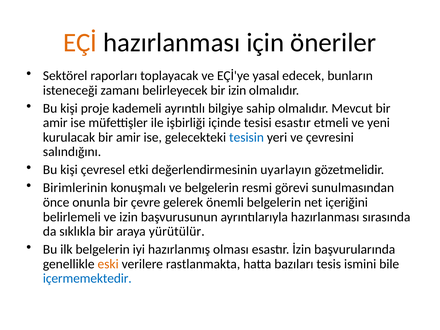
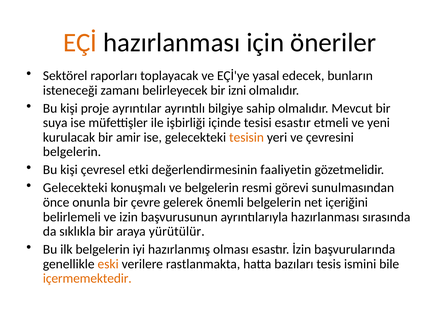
bir izin: izin -> izni (237, 90)
kademeli: kademeli -> ayrıntılar (137, 108)
amir: amir -> suya (55, 123)
tesisin colour: blue -> orange (247, 137)
salındığını: salındığını -> belgelerin (72, 152)
uyarlayın: uyarlayın -> faaliyetin (286, 170)
Birimlerinin: Birimlerinin -> Gelecekteki (75, 188)
içermemektedir colour: blue -> orange (87, 278)
